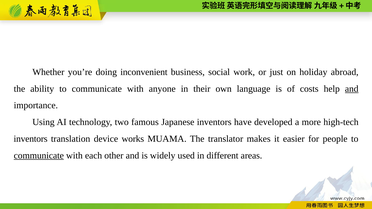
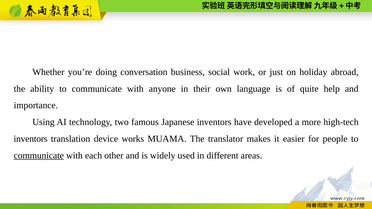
inconvenient: inconvenient -> conversation (144, 72)
costs: costs -> quite (309, 89)
and underline: present -> none (352, 89)
